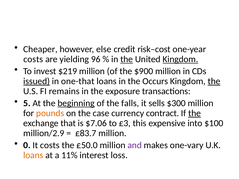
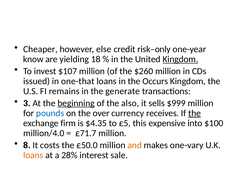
risk–cost: risk–cost -> risk–only (154, 49)
costs: costs -> know (33, 59)
96: 96 -> 18 (96, 59)
the underline: present -> none (127, 59)
$219: $219 -> $107 (68, 71)
$900: $900 -> $260 (144, 71)
issued underline: present -> none (37, 81)
the underline: present -> none (214, 81)
exposure: exposure -> generate (123, 91)
5: 5 -> 3 (27, 103)
falls: falls -> also (130, 103)
$300: $300 -> $999 (176, 103)
pounds colour: orange -> blue (50, 113)
case: case -> over (101, 113)
contract: contract -> receives (163, 113)
that: that -> firm (68, 123)
$7.06: $7.06 -> $4.35 (96, 123)
£3: £3 -> £5 (125, 123)
million/2.9: million/2.9 -> million/4.0 (44, 133)
£83.7: £83.7 -> £71.7 (86, 133)
0: 0 -> 8 (27, 145)
and colour: purple -> orange (135, 145)
11%: 11% -> 28% (69, 155)
loss: loss -> sale (119, 155)
